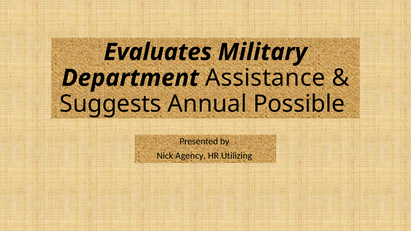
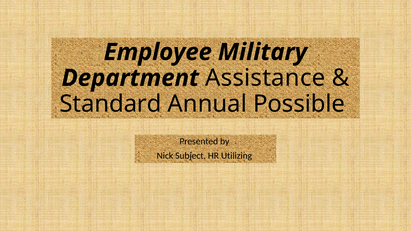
Evaluates: Evaluates -> Employee (158, 52)
Suggests: Suggests -> Standard (111, 104)
Agency: Agency -> Subject (191, 156)
